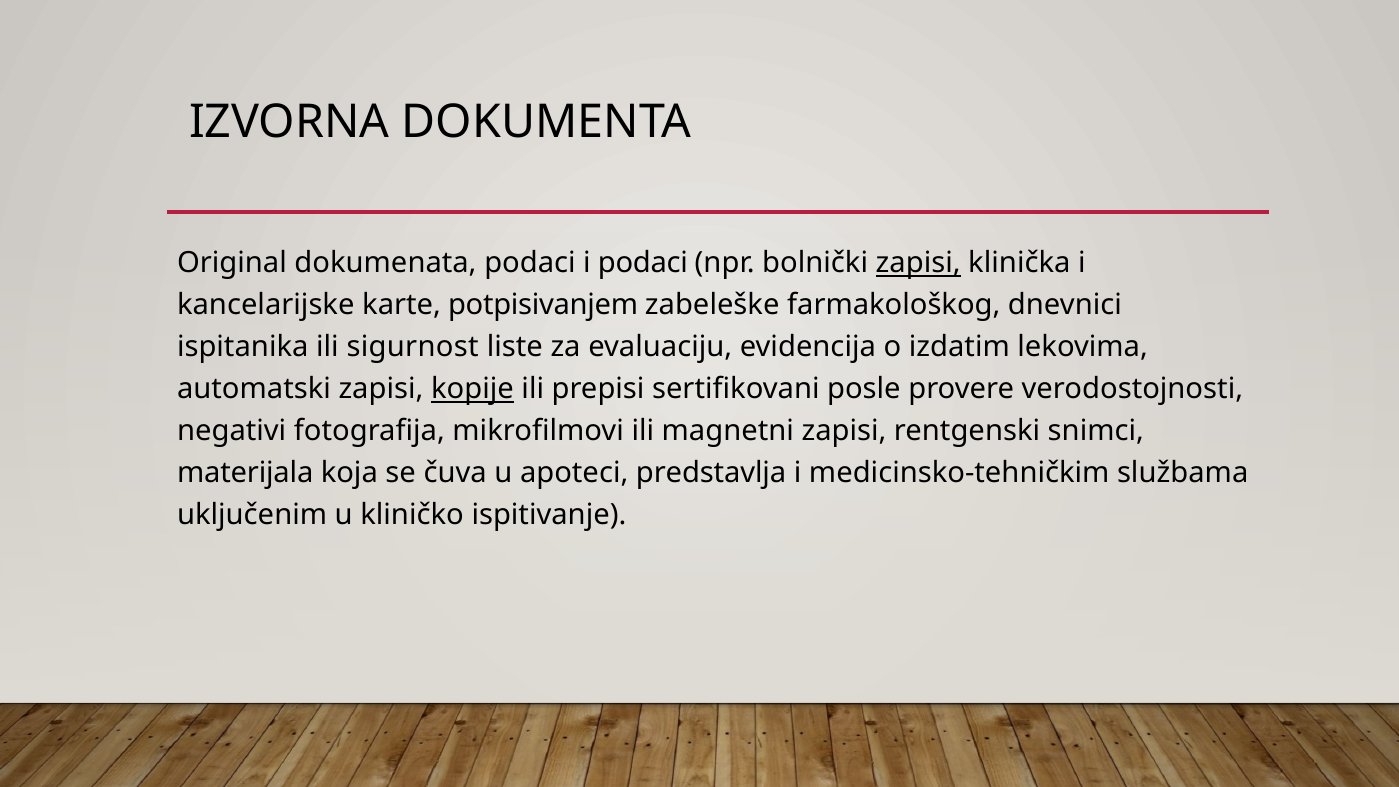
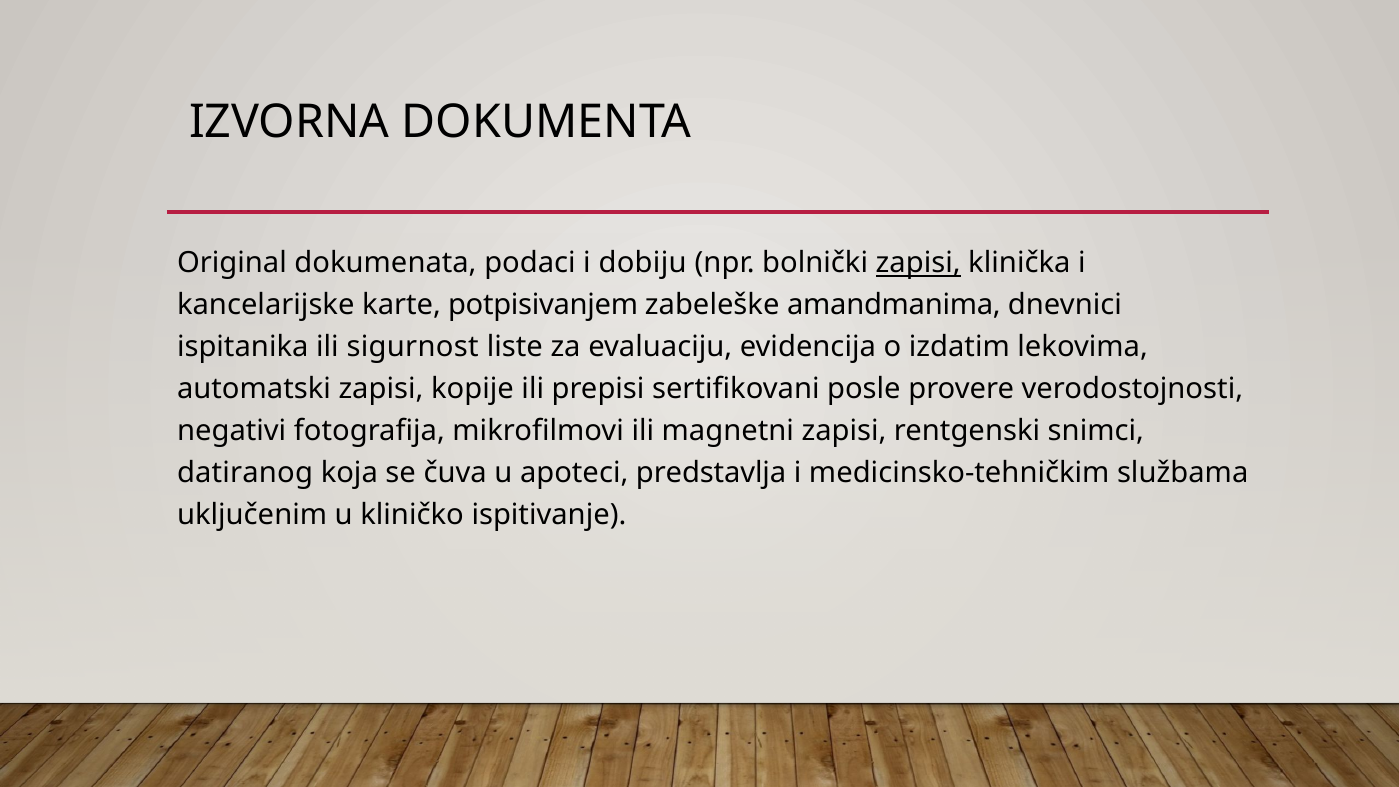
i podaci: podaci -> dobiju (643, 263)
farmakološkog: farmakološkog -> amandmanima (894, 305)
kopije underline: present -> none (472, 389)
materijala: materijala -> datiranog (245, 473)
